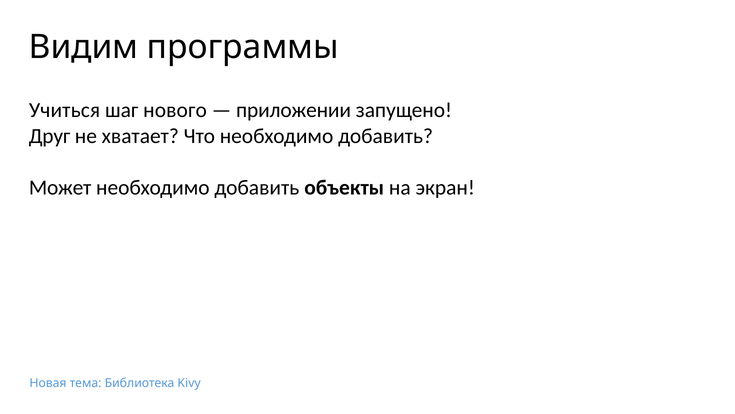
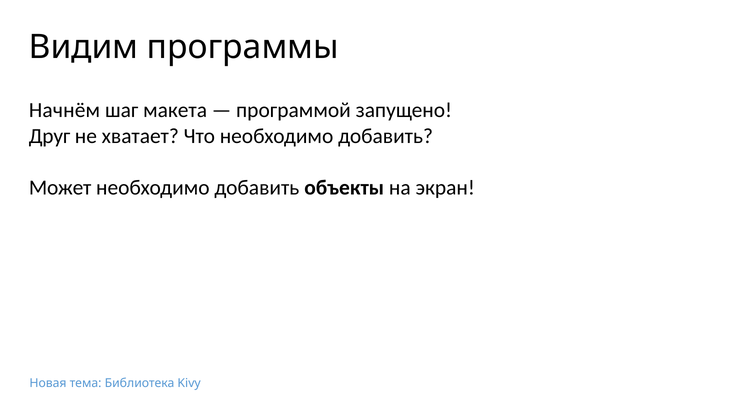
Учиться: Учиться -> Начнём (65, 110)
нового: нового -> макета (175, 110)
приложении: приложении -> программой (293, 110)
